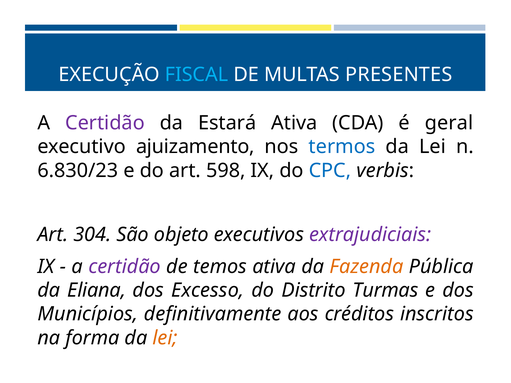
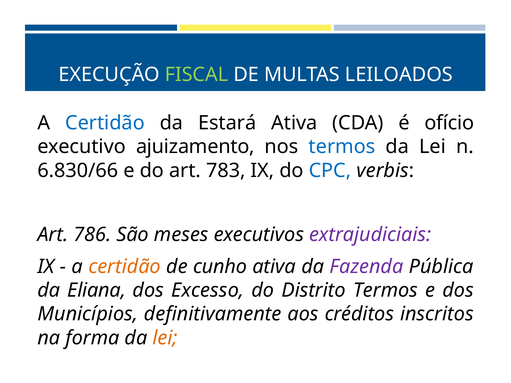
FISCAL colour: light blue -> light green (197, 75)
PRESENTES: PRESENTES -> LEILOADOS (399, 75)
Certidão colour: purple -> blue (105, 123)
geral: geral -> ofício (449, 123)
6.830/23: 6.830/23 -> 6.830/66 (78, 171)
598: 598 -> 783 (226, 171)
304: 304 -> 786 (92, 235)
objeto: objeto -> meses (181, 235)
certidão colour: purple -> orange (125, 267)
temos: temos -> cunho (220, 267)
Fazenda colour: orange -> purple (366, 267)
Distrito Turmas: Turmas -> Termos (385, 290)
